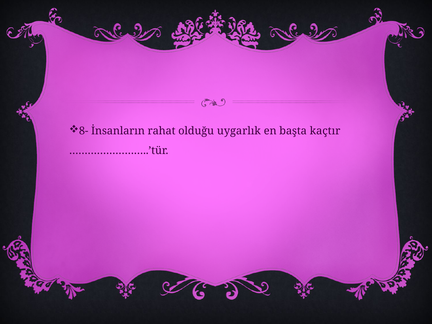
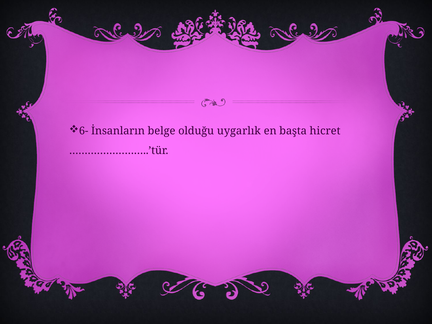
8-: 8- -> 6- (84, 131)
rahat: rahat -> belge (162, 131)
kaçtır: kaçtır -> hicret (325, 131)
